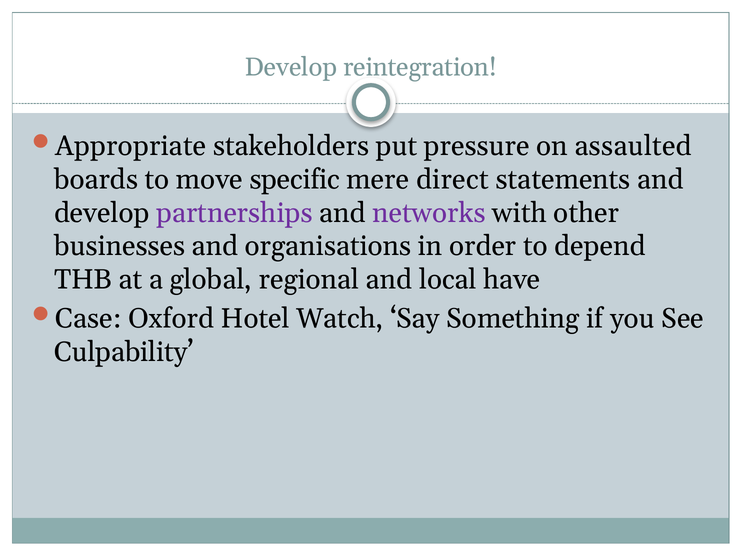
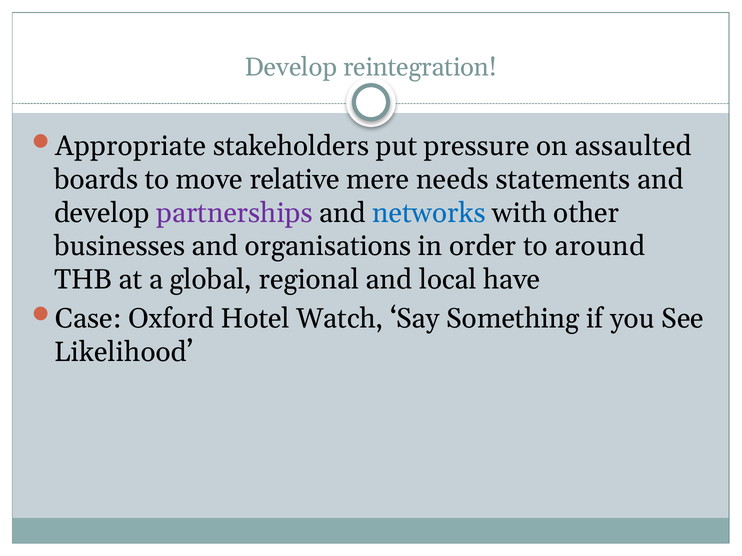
specific: specific -> relative (295, 180)
direct: direct -> needs (452, 180)
networks colour: purple -> blue (429, 213)
depend: depend -> around (600, 246)
Culpability: Culpability -> Likelihood (124, 352)
